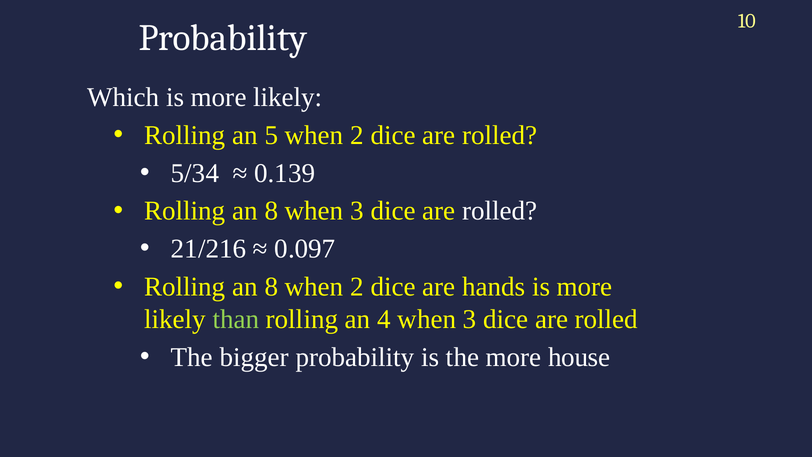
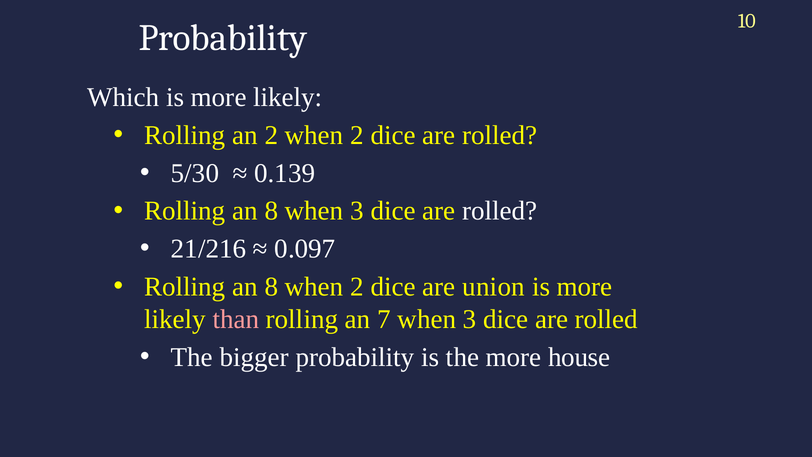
an 5: 5 -> 2 (271, 135)
5/34: 5/34 -> 5/30 (195, 173)
hands: hands -> union (494, 287)
than colour: light green -> pink (236, 319)
4: 4 -> 7 (384, 319)
